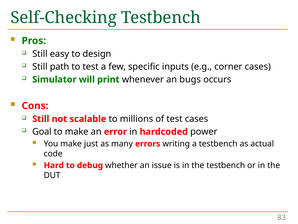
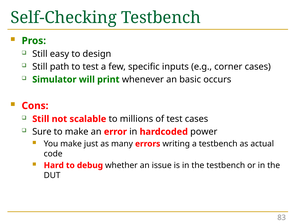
bugs: bugs -> basic (190, 79)
Goal: Goal -> Sure (42, 131)
